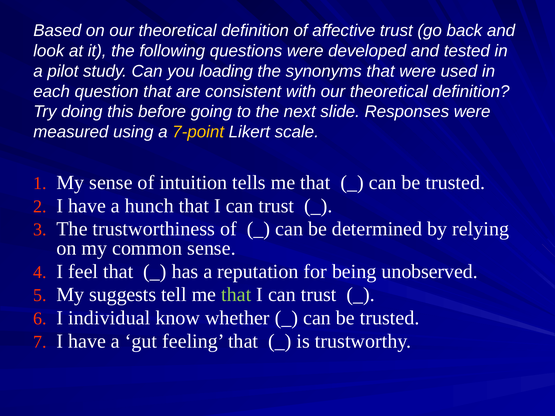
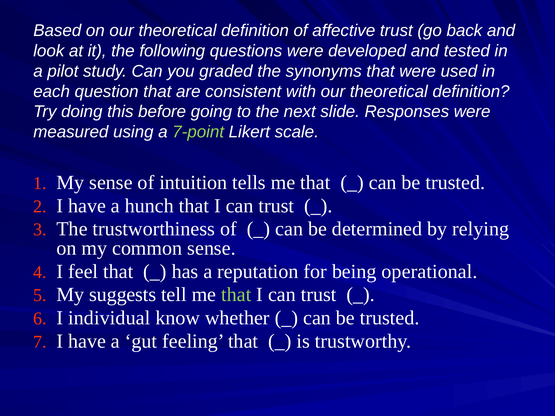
loading: loading -> graded (226, 71)
7-point colour: yellow -> light green (198, 132)
unobserved: unobserved -> operational (430, 272)
